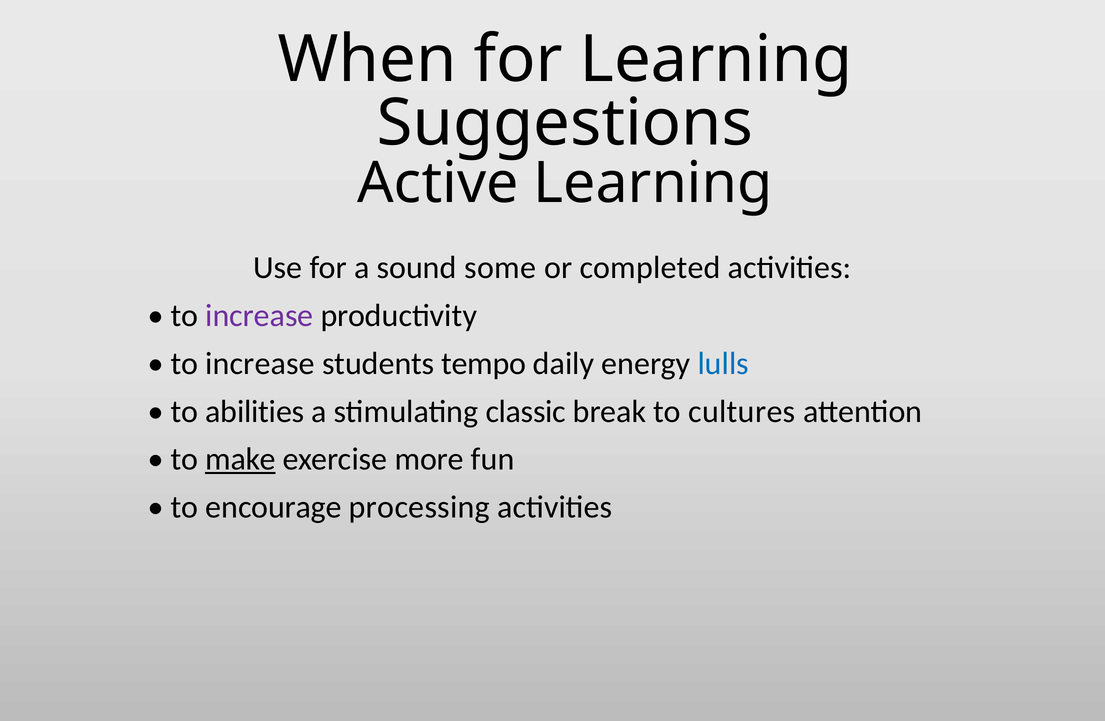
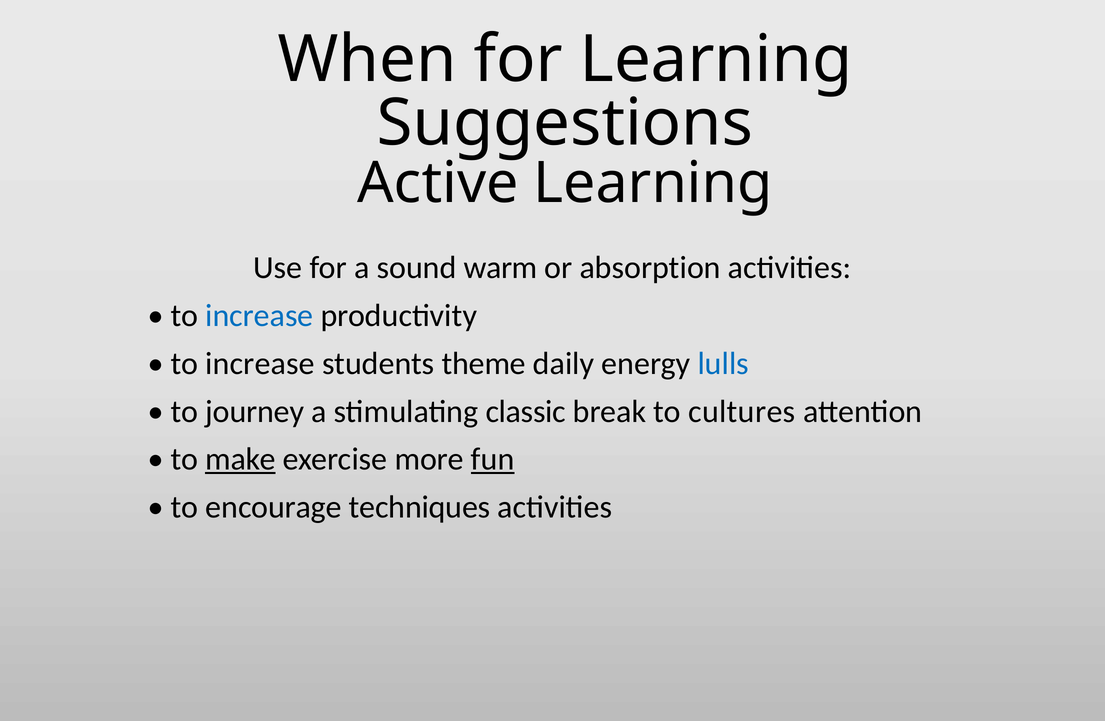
some: some -> warm (501, 267)
completed: completed -> absorption (650, 267)
increase colour: purple -> blue (259, 315)
tempo: tempo -> theme (484, 363)
abilities: abilities -> journey (255, 411)
fun underline: none -> present (493, 459)
processing: processing -> techniques (420, 507)
